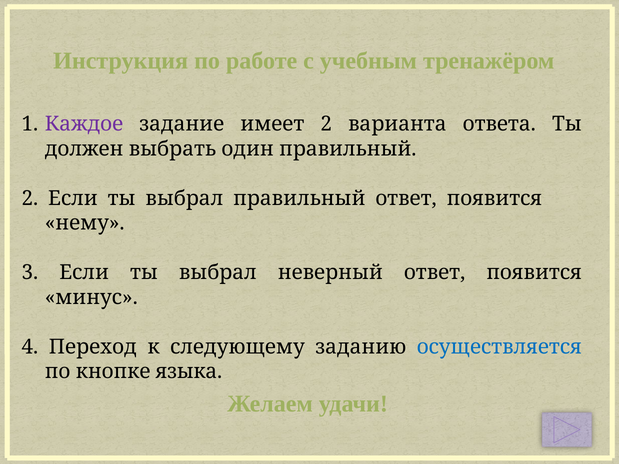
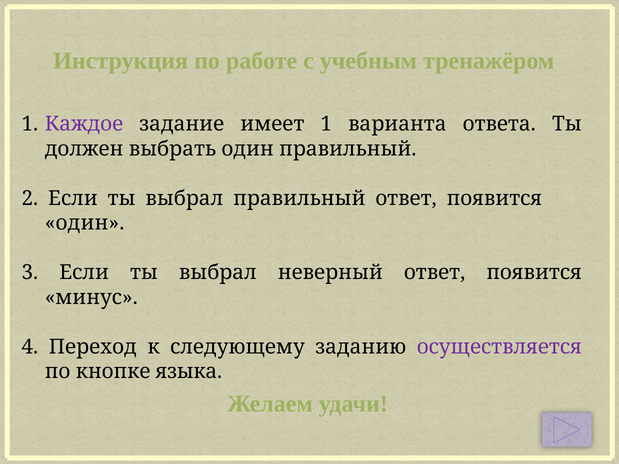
имеет 2: 2 -> 1 (326, 124)
нему: нему -> один (85, 223)
осуществляется colour: blue -> purple (499, 347)
